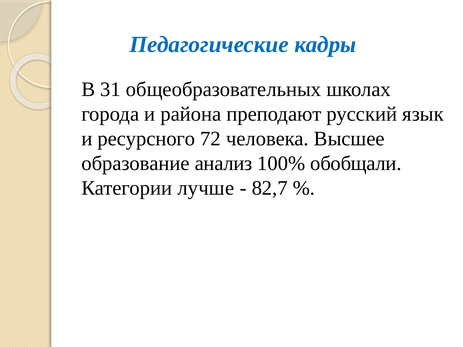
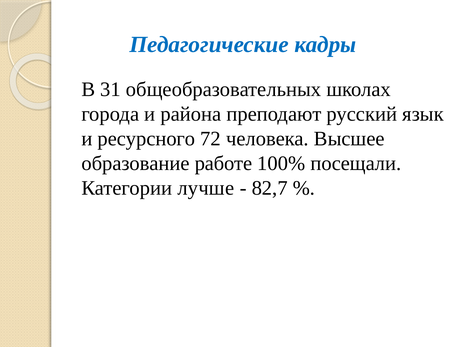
анализ: анализ -> работе (224, 164)
обобщали: обобщали -> посещали (356, 164)
